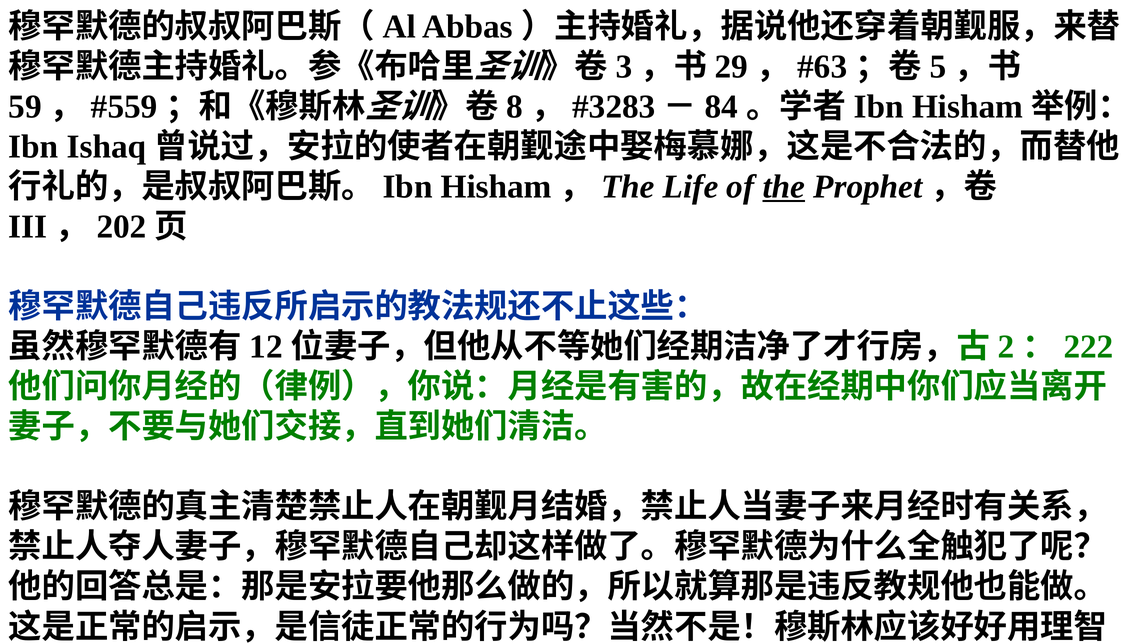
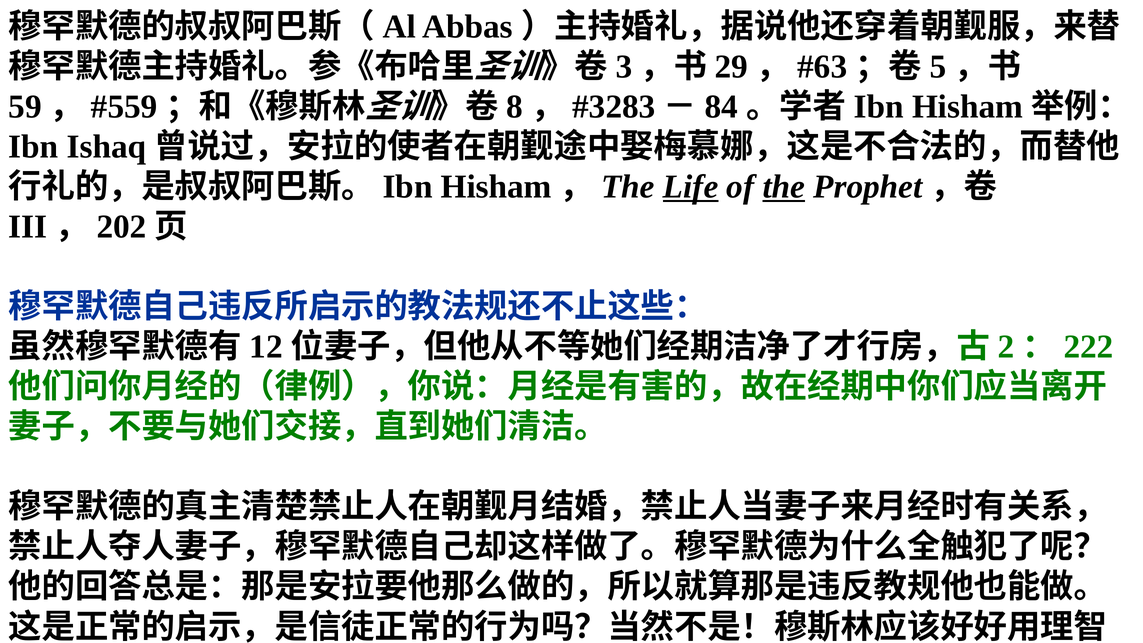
Life underline: none -> present (691, 187)
